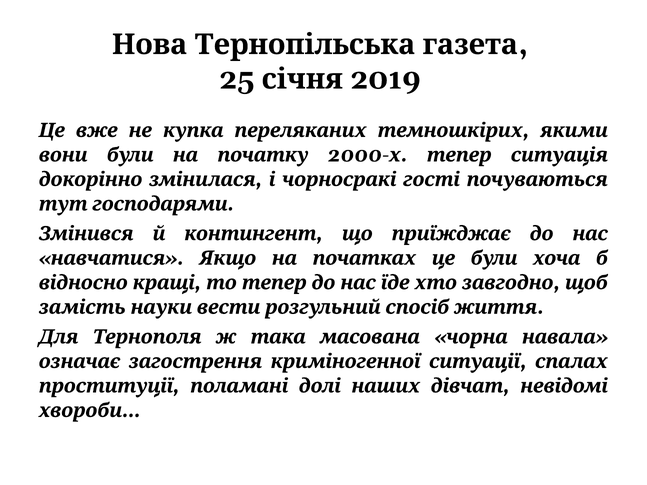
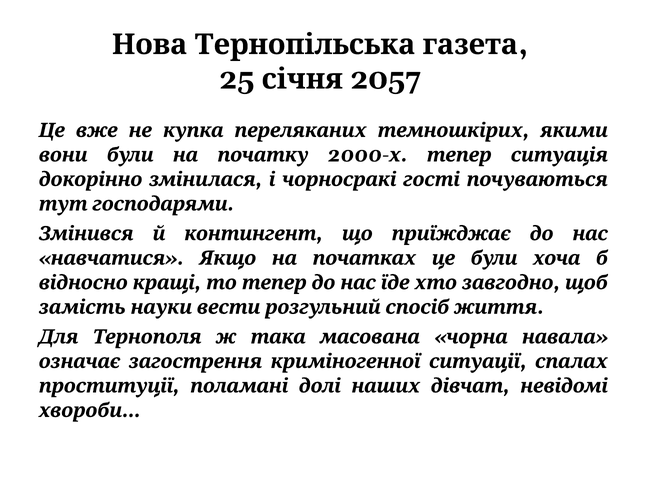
2019: 2019 -> 2057 (386, 79)
